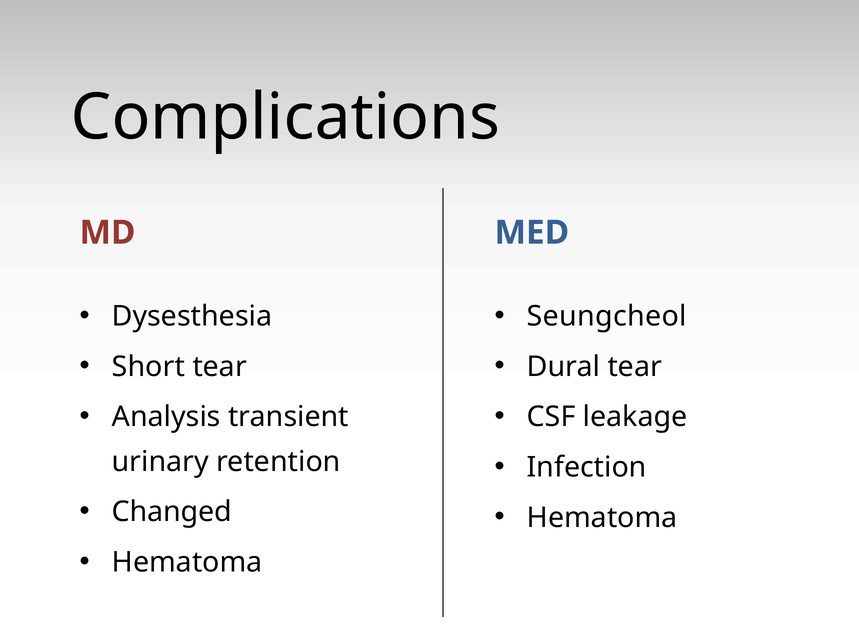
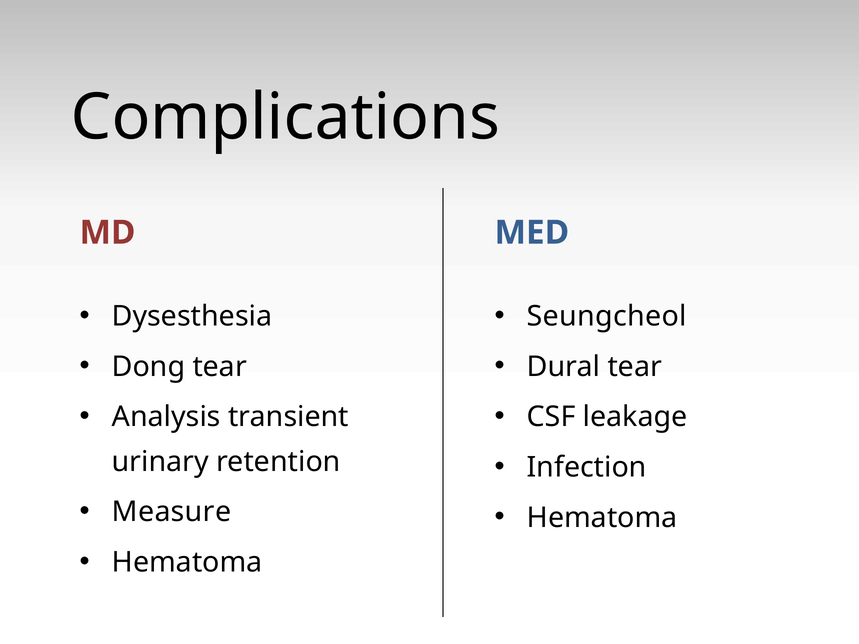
Short: Short -> Dong (148, 367)
Changed: Changed -> Measure (172, 512)
